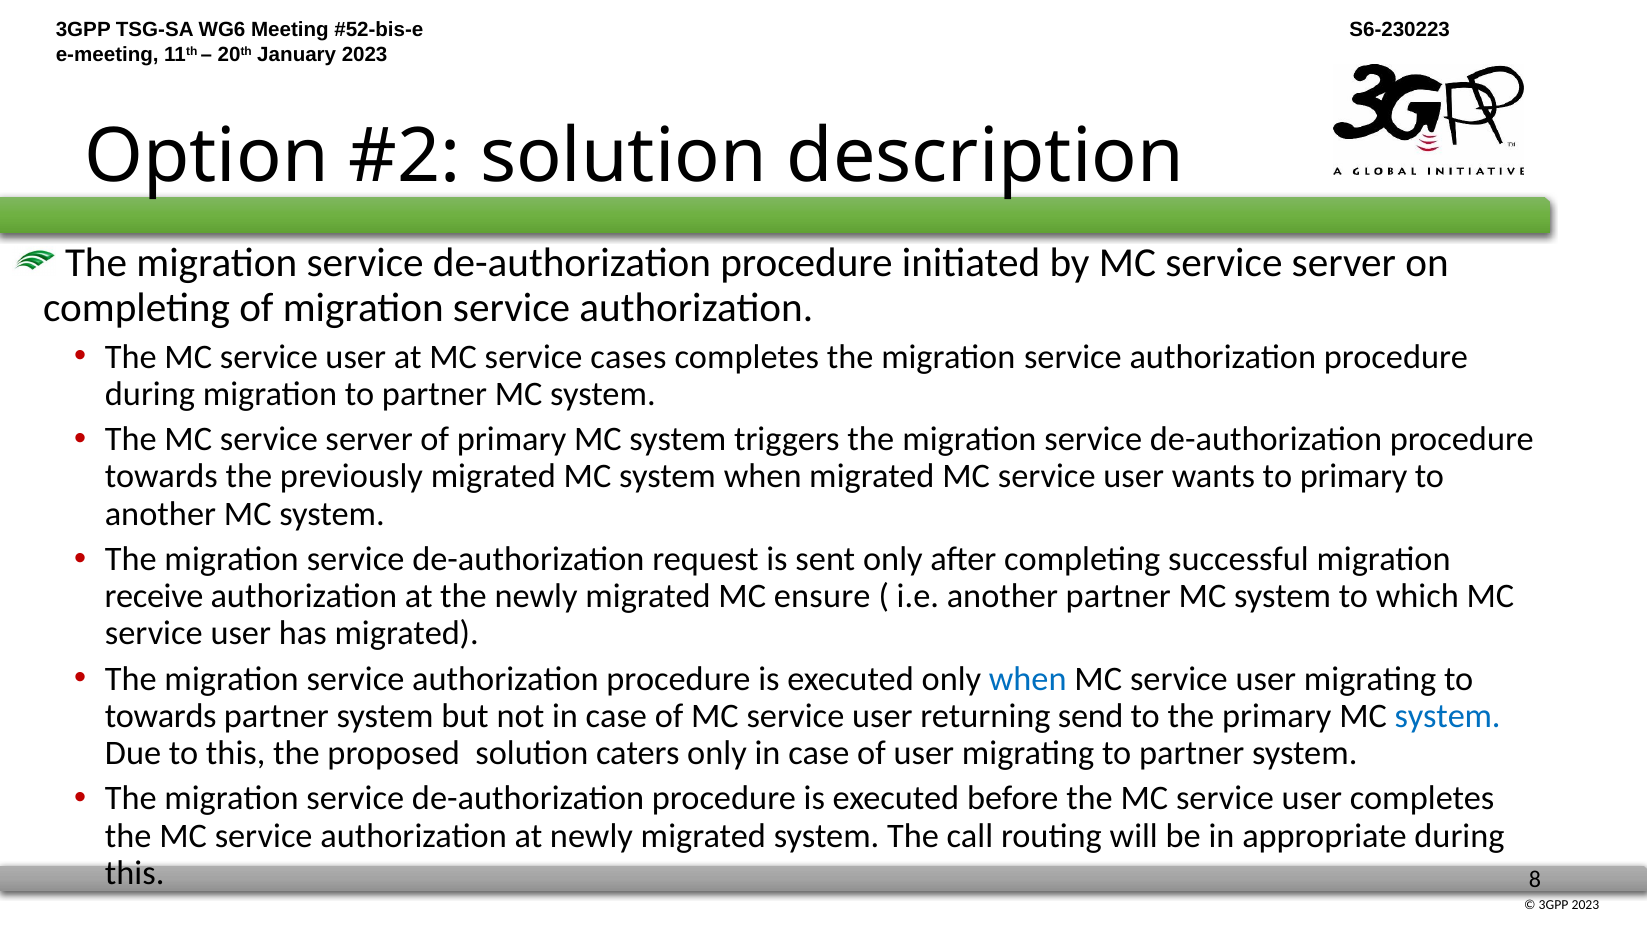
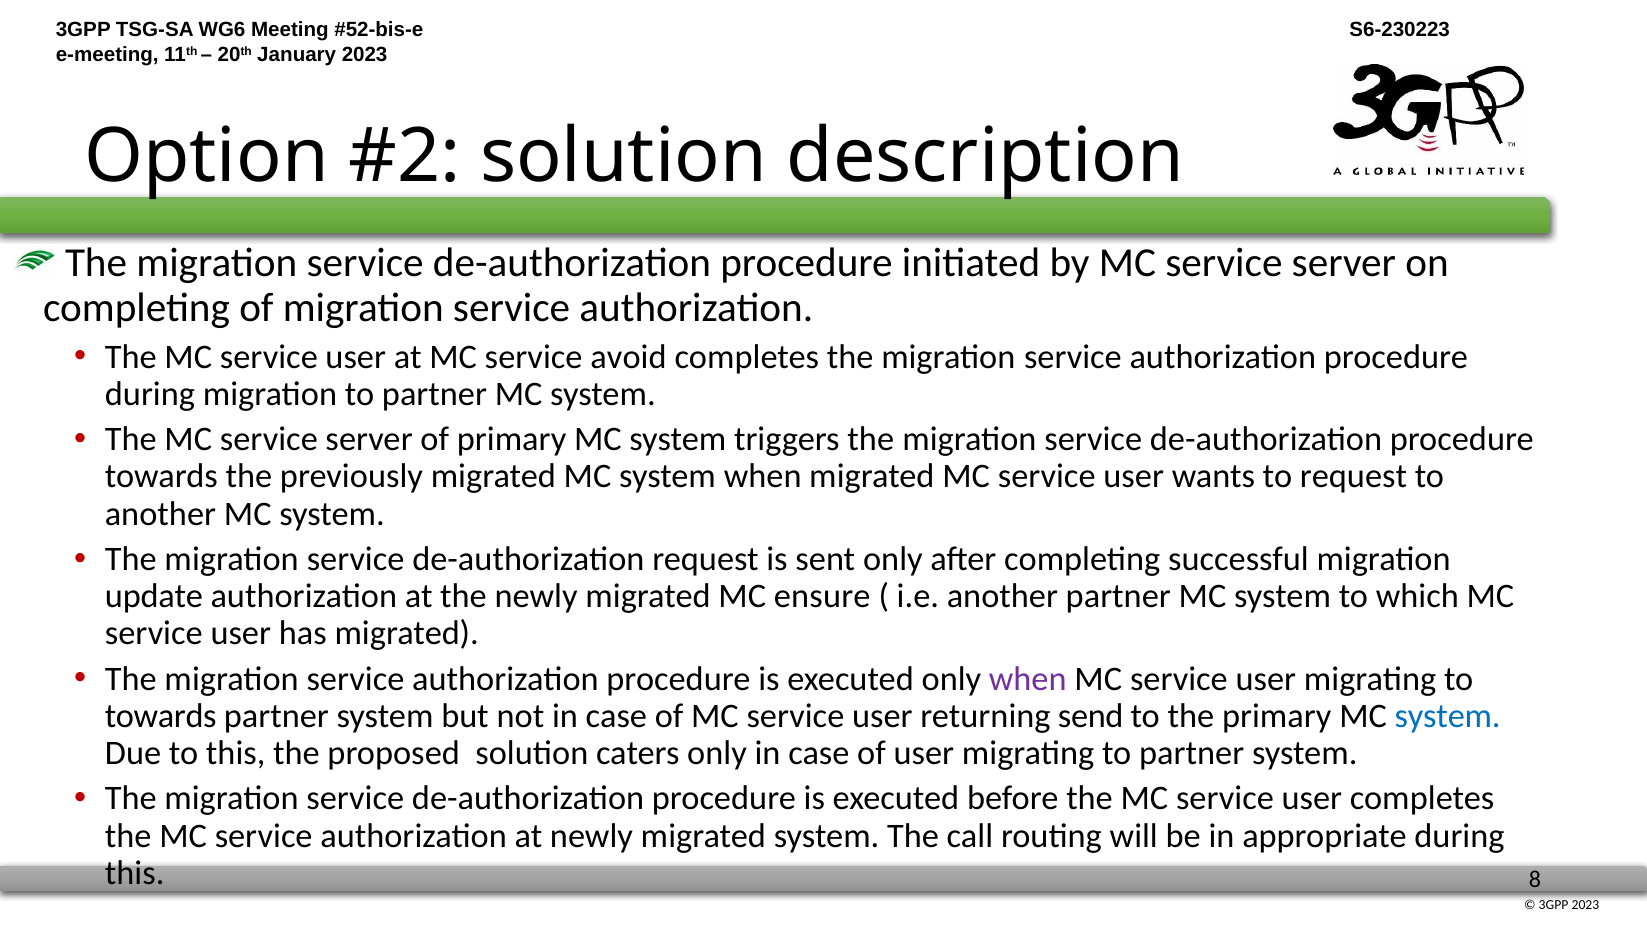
cases: cases -> avoid (629, 357)
to primary: primary -> request (1353, 477)
receive: receive -> update (154, 597)
when colour: blue -> purple (1028, 679)
